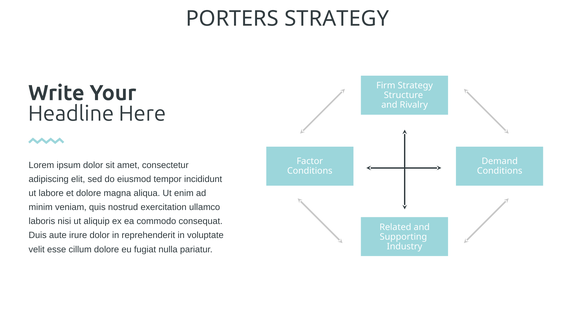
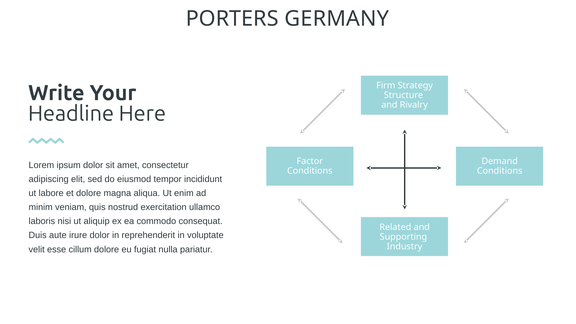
PORTERS STRATEGY: STRATEGY -> GERMANY (337, 19)
